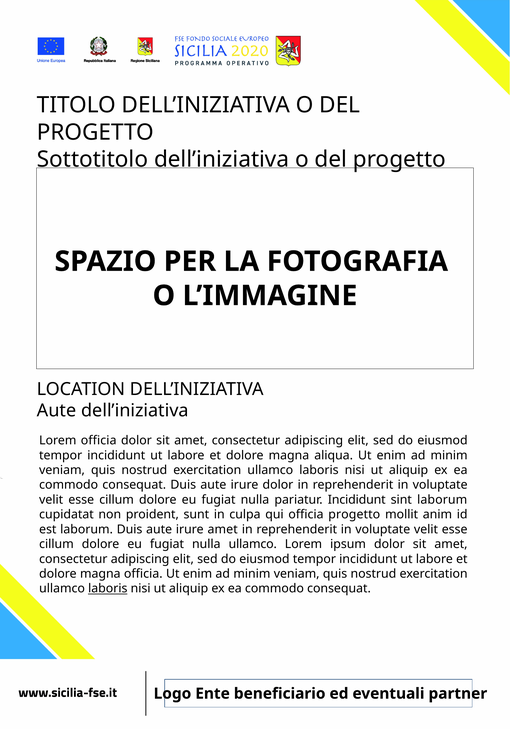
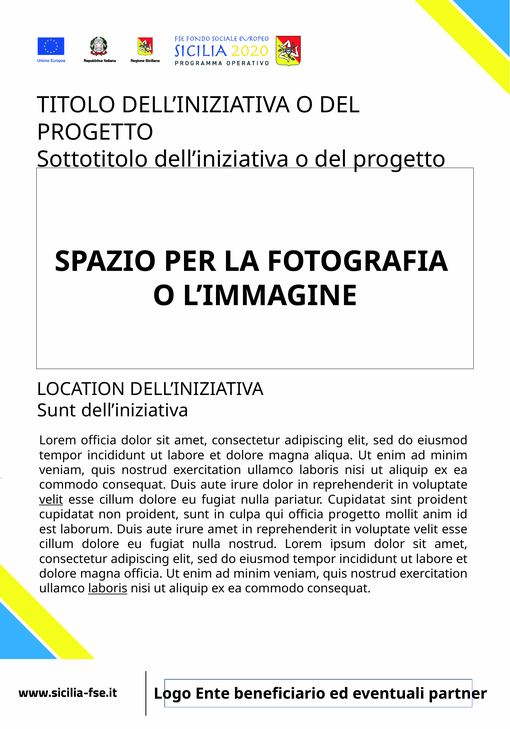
Aute: Aute -> Sunt (57, 410)
velit underline: none -> present (51, 499)
pariatur Incididunt: Incididunt -> Cupidatat (357, 499)
sint laborum: laborum -> proident (442, 499)
nulla ullamco: ullamco -> nostrud (253, 544)
